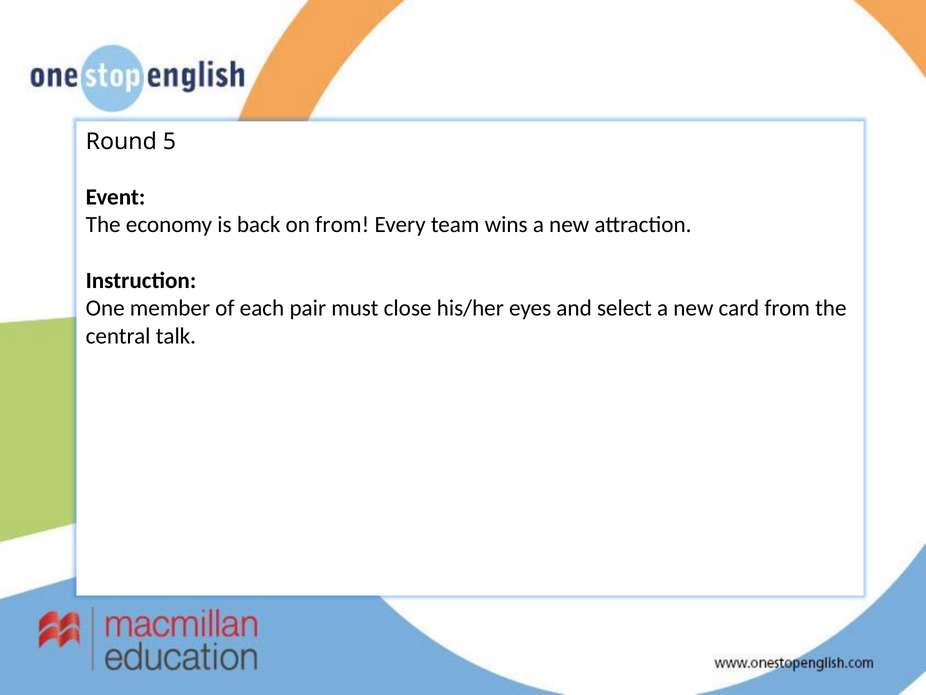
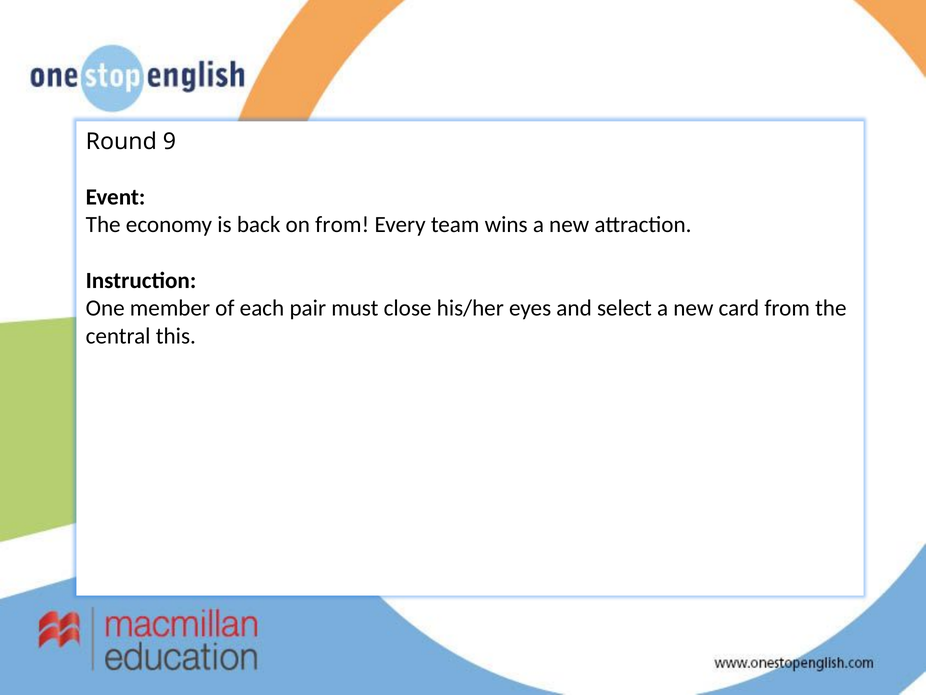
5: 5 -> 9 (169, 141)
talk: talk -> this (176, 336)
